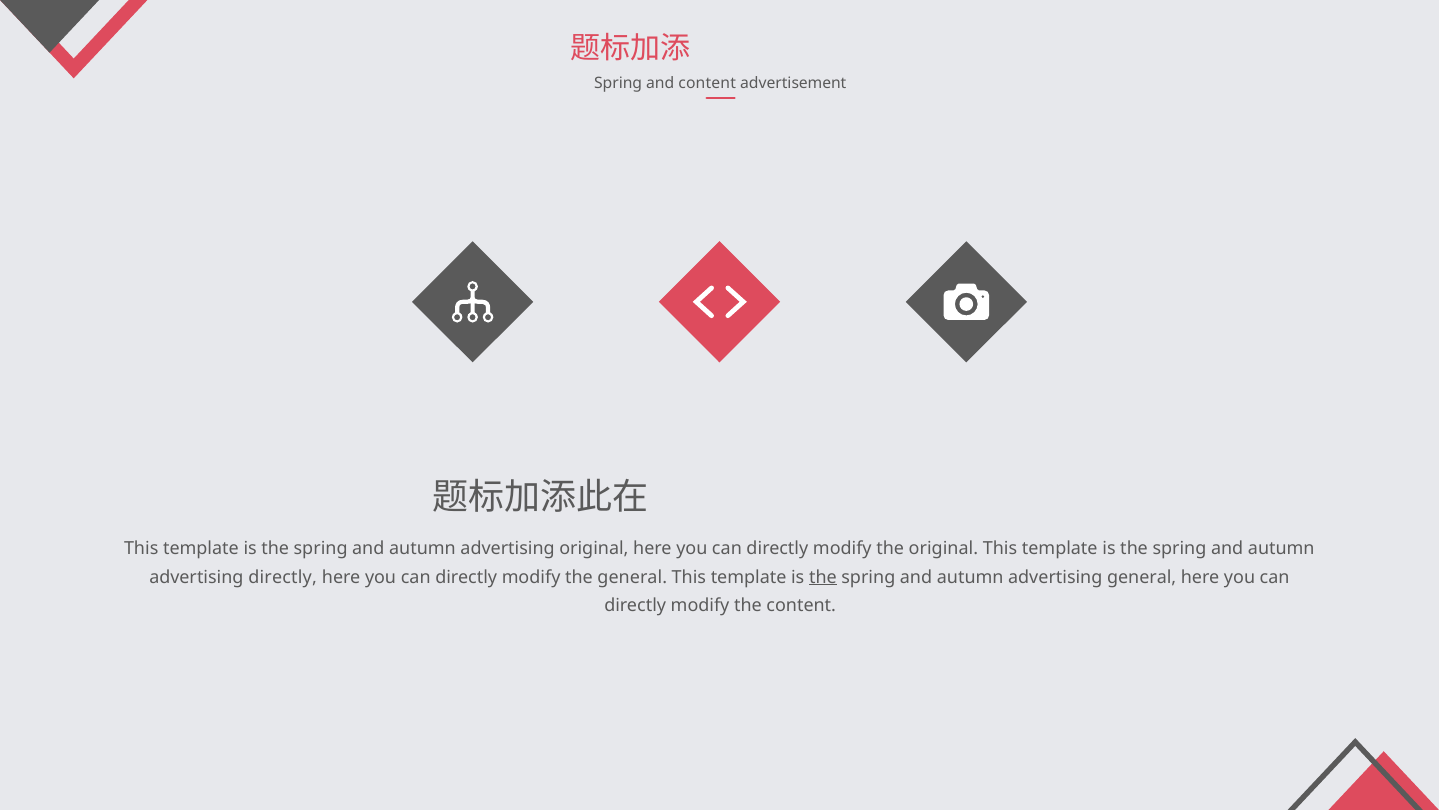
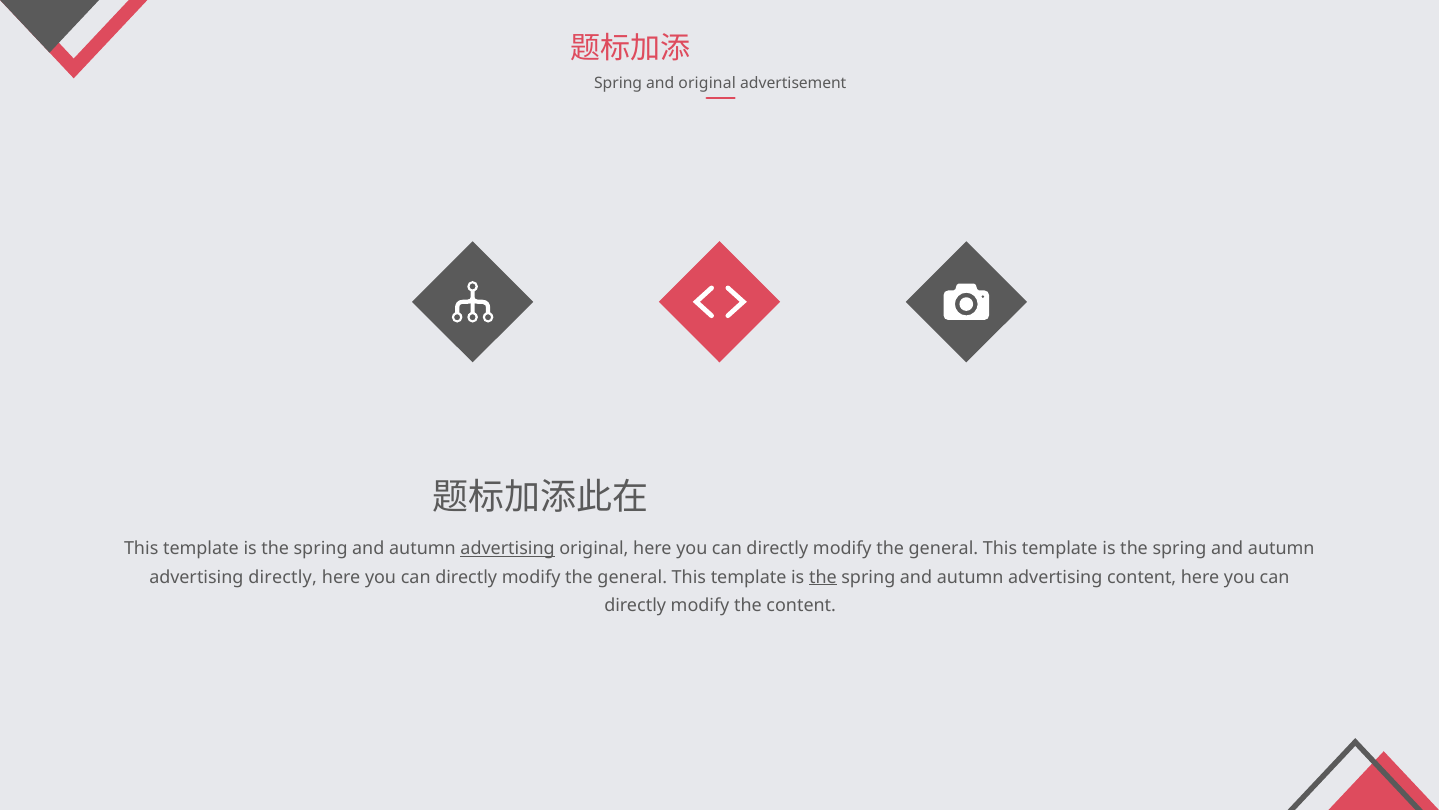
and content: content -> original (707, 84)
advertising underline: none -> present (508, 549)
original: original -> general (943, 549)
advertising general: general -> content (1142, 577)
